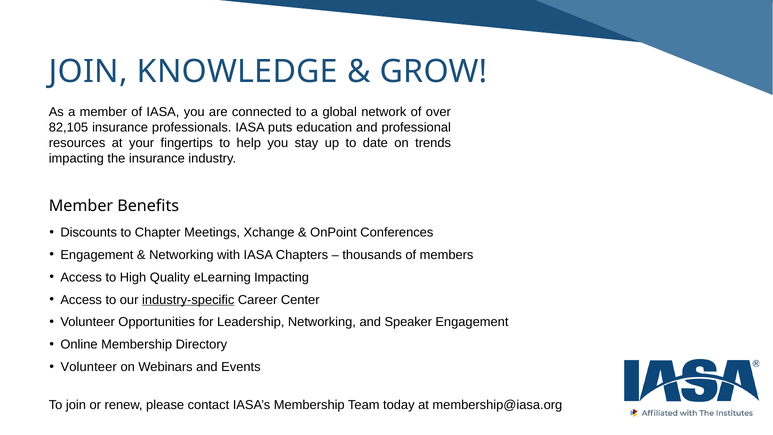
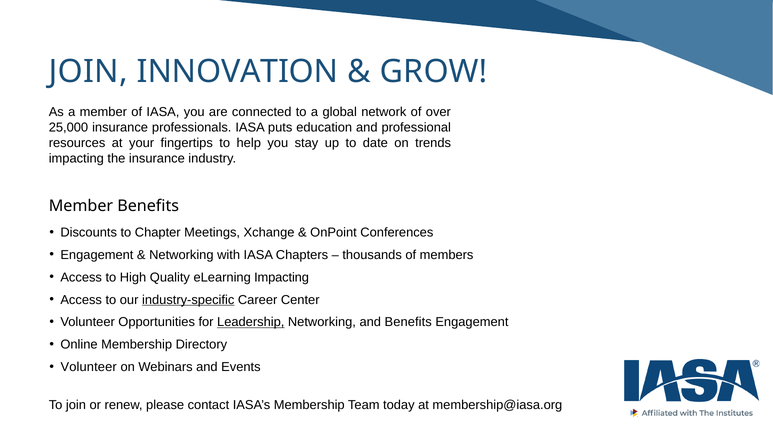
KNOWLEDGE: KNOWLEDGE -> INNOVATION (238, 72)
82,105: 82,105 -> 25,000 (68, 128)
Leadership underline: none -> present (251, 322)
and Speaker: Speaker -> Benefits (408, 322)
